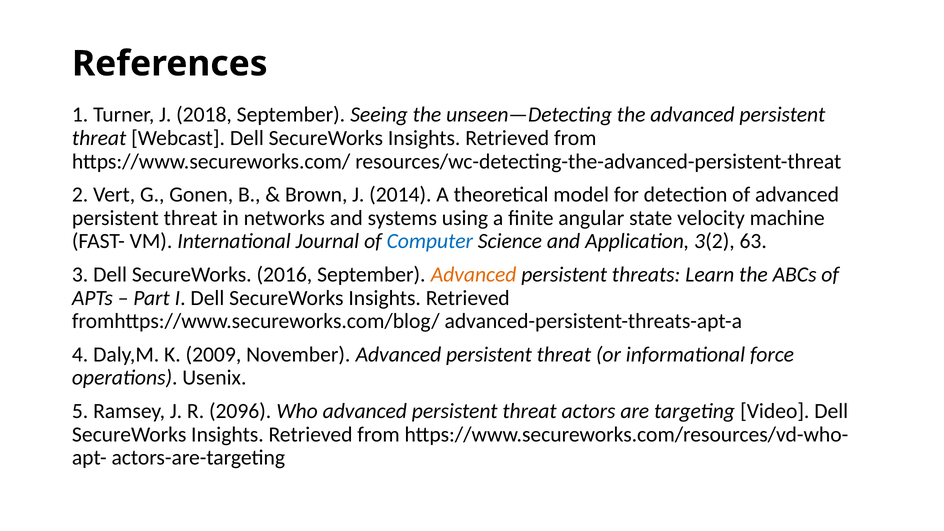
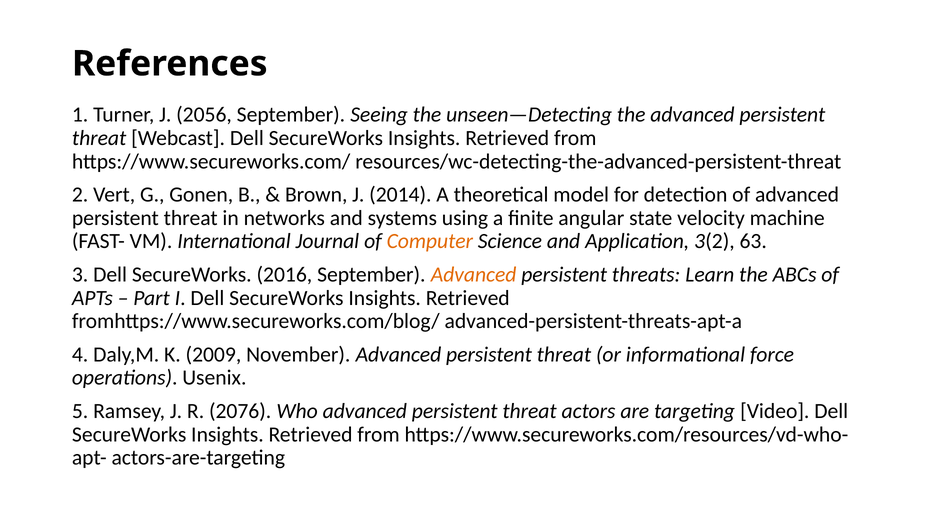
2018: 2018 -> 2056 (204, 115)
Computer colour: blue -> orange (430, 241)
2096: 2096 -> 2076 (240, 411)
